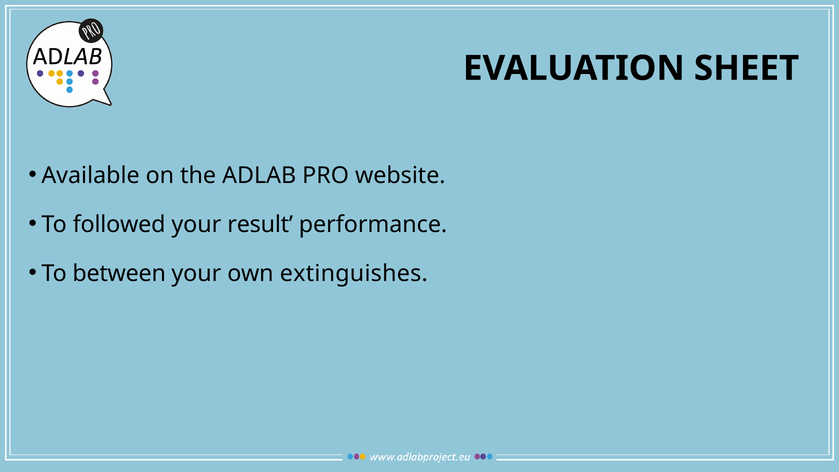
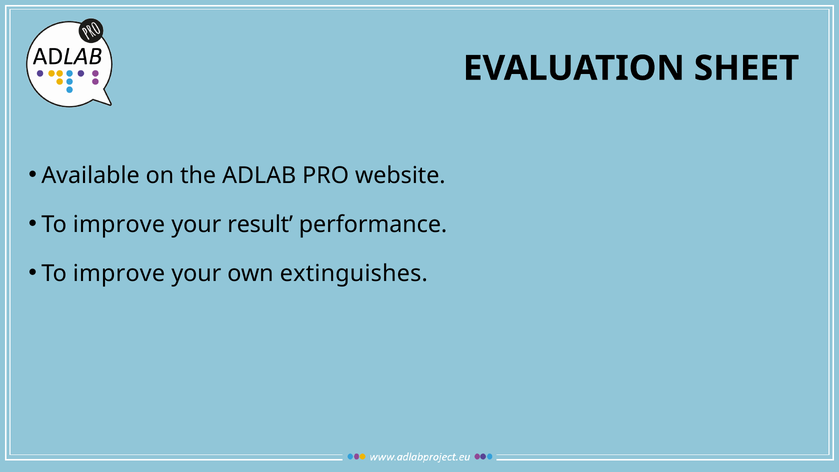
followed: followed -> improve (119, 224)
between: between -> improve (119, 273)
